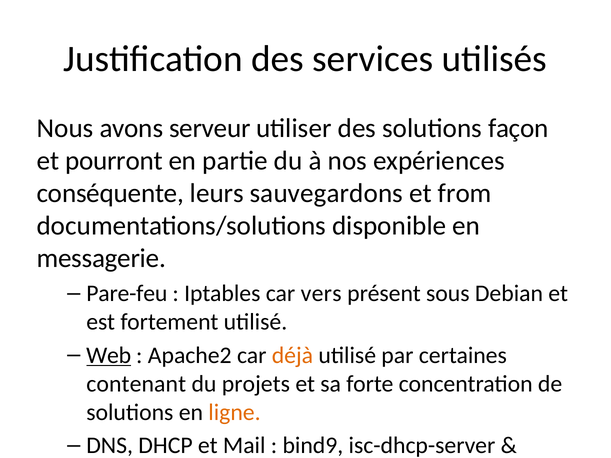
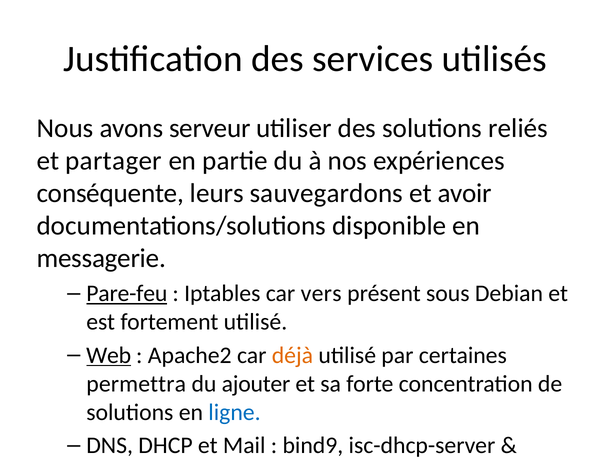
façon: façon -> reliés (518, 128)
pourront: pourront -> partager (114, 161)
from: from -> avoir (465, 193)
Pare-feu underline: none -> present (127, 294)
contenant: contenant -> permettra (136, 384)
projets: projets -> ajouter (256, 384)
ligne colour: orange -> blue (235, 413)
